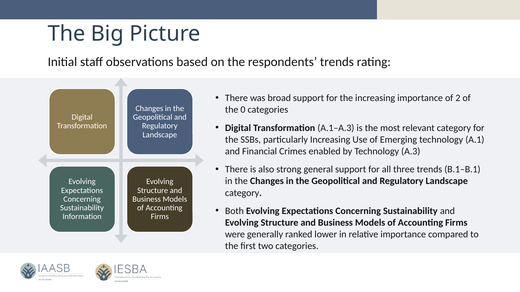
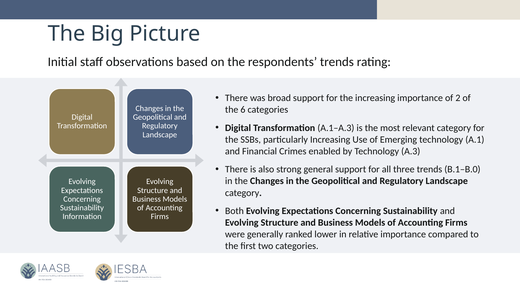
0: 0 -> 6 (243, 110)
B.1–B.1: B.1–B.1 -> B.1–B.0 (462, 170)
